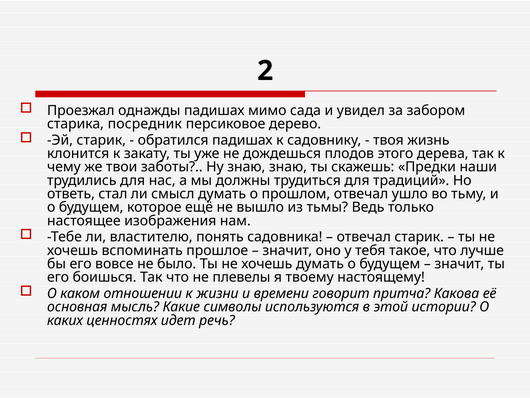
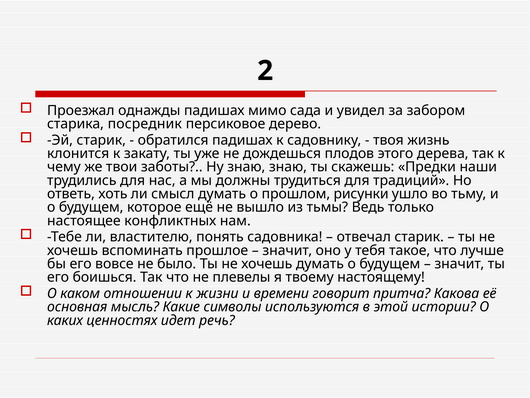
стал: стал -> хоть (113, 194)
прошлом отвечал: отвечал -> рисунки (361, 194)
изображения: изображения -> конфликтных (170, 220)
